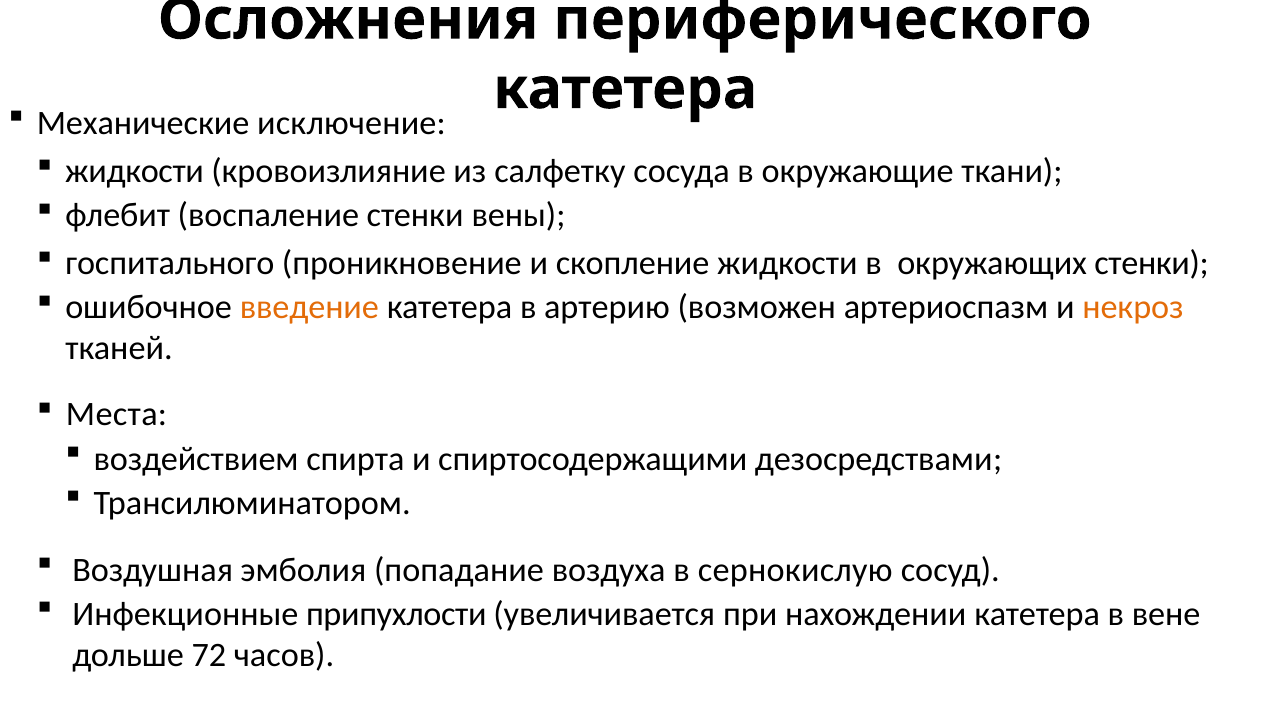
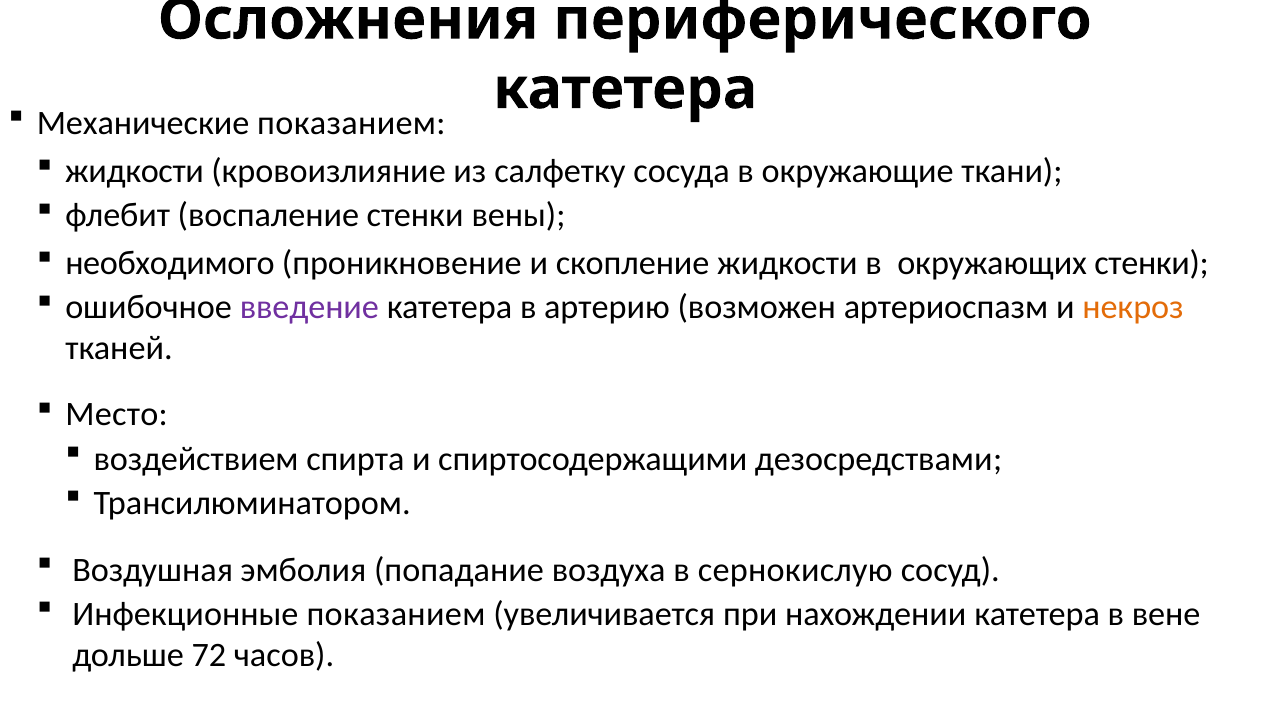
Механические исключение: исключение -> показанием (351, 123)
госпитального: госпитального -> необходимого (170, 263)
введение colour: orange -> purple (309, 307)
Места: Места -> Место (117, 415)
Инфекционные припухлости: припухлости -> показанием (396, 614)
